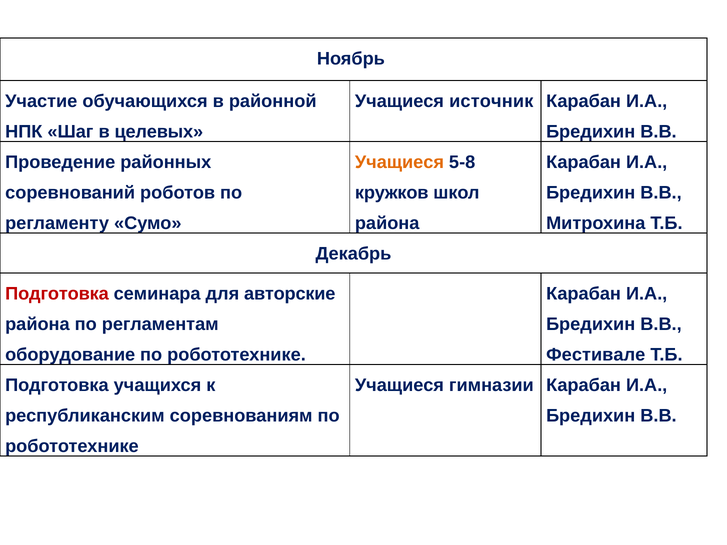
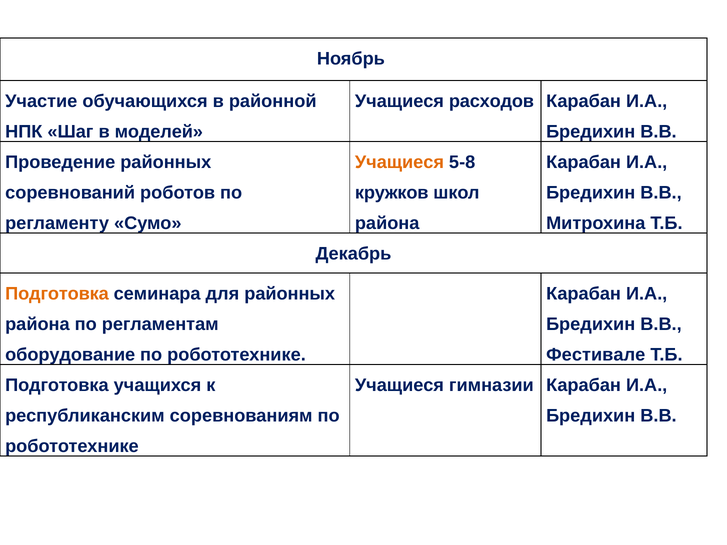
источник: источник -> расходов (491, 101)
целевых: целевых -> моделей (159, 132)
Подготовка colour: red -> orange (57, 294)
для авторские: авторские -> районных (290, 294)
